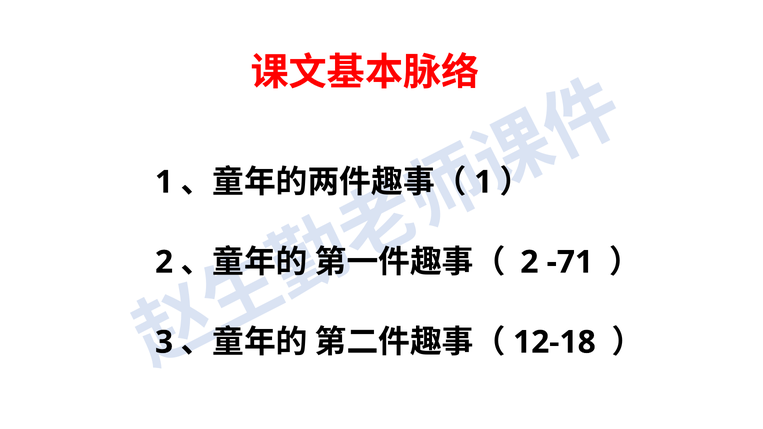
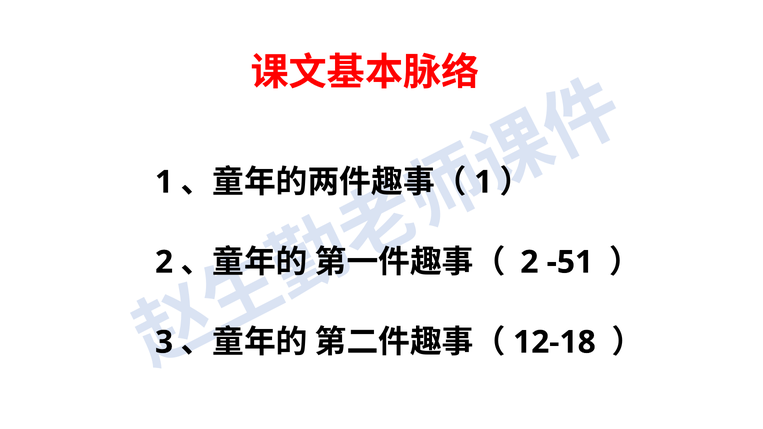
-71: -71 -> -51 (570, 262)
